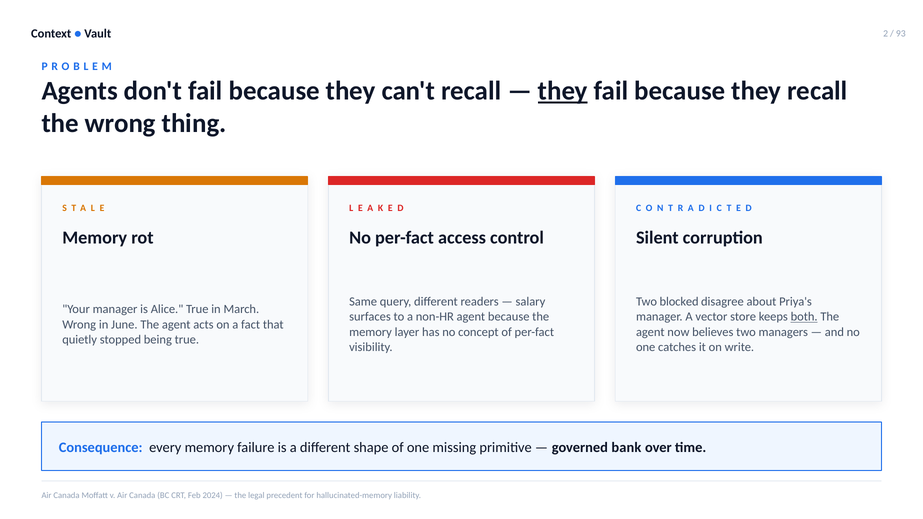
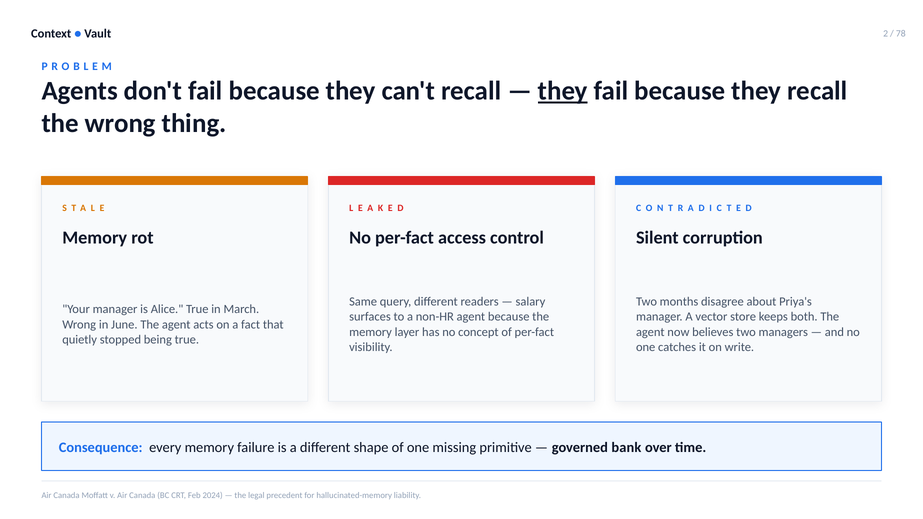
93: 93 -> 78 (901, 34)
blocked: blocked -> months (679, 302)
both underline: present -> none (804, 317)
